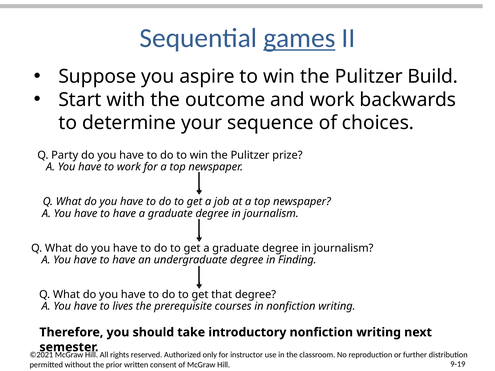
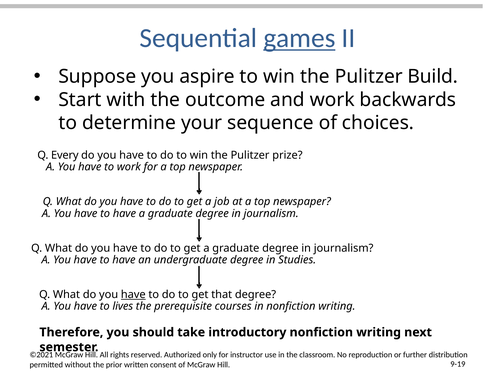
Party: Party -> Every (65, 155)
Finding: Finding -> Studies (297, 260)
have underline: none -> present (133, 295)
